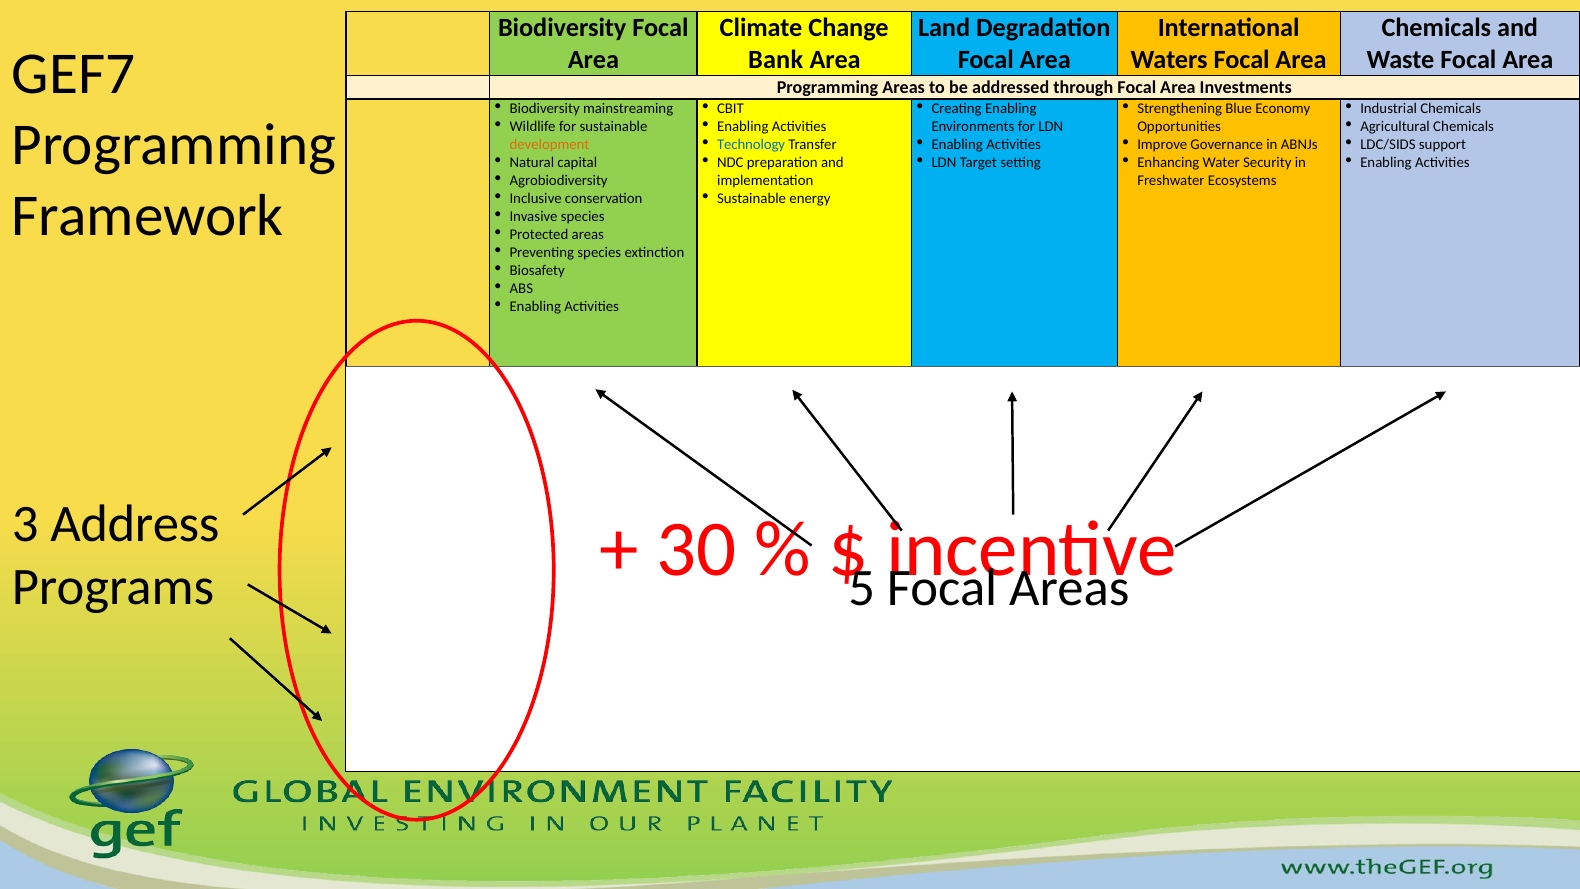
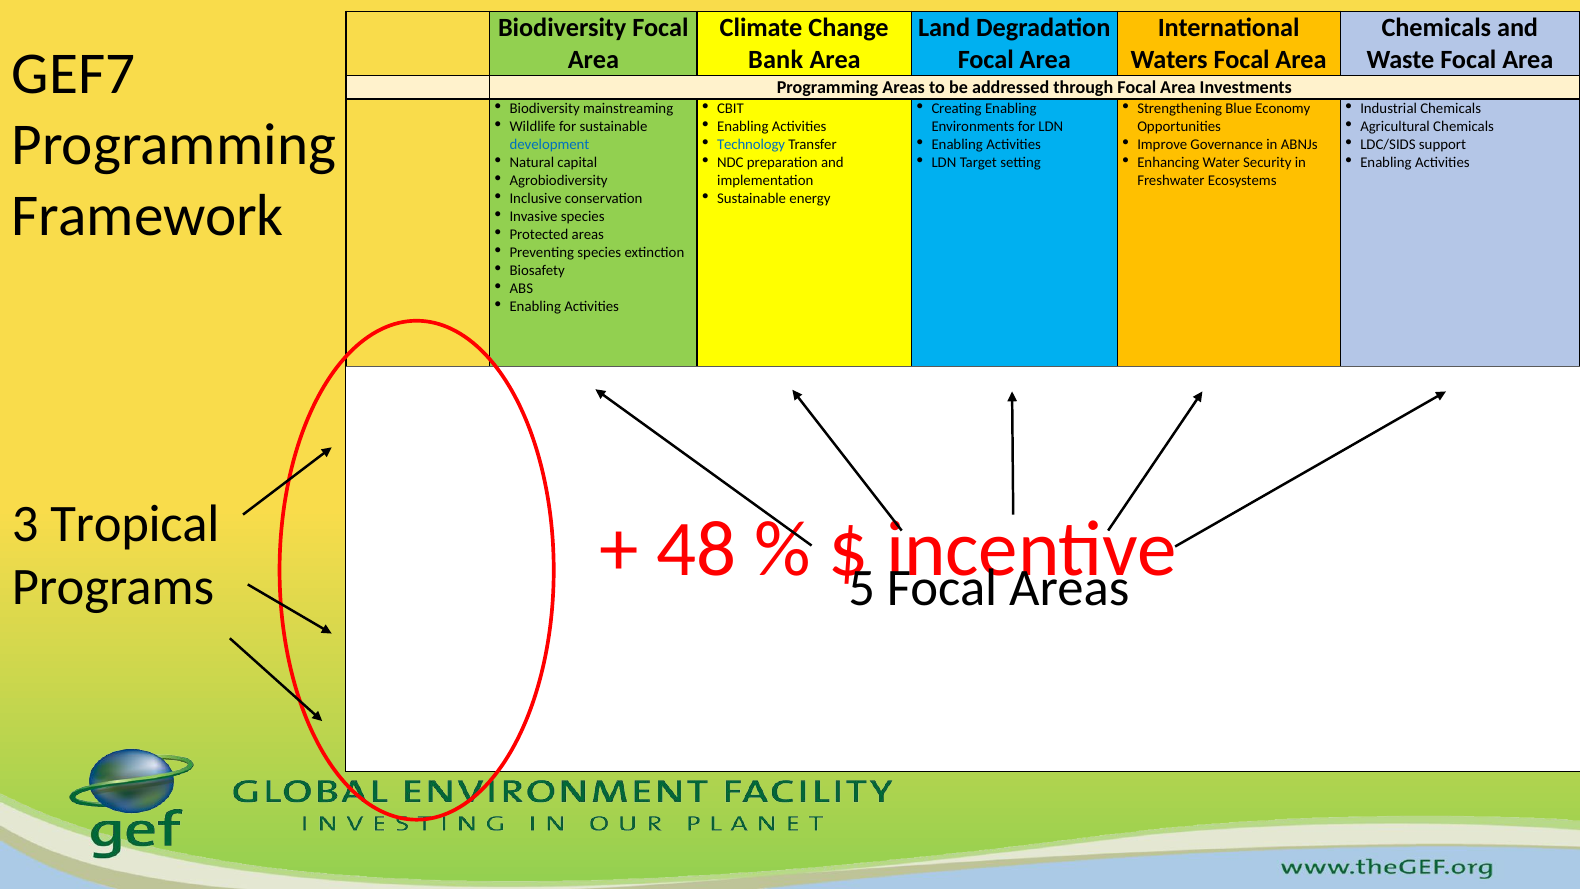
development colour: orange -> blue (549, 144)
Address: Address -> Tropical (135, 524)
30: 30 -> 48 (696, 549)
